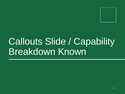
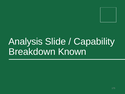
Callouts: Callouts -> Analysis (26, 41)
